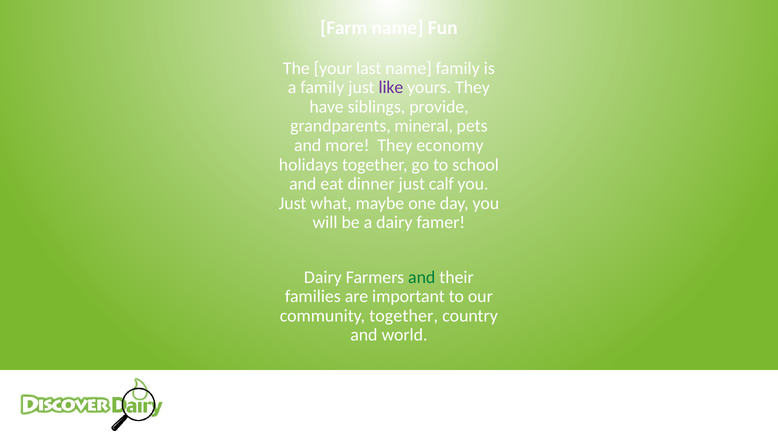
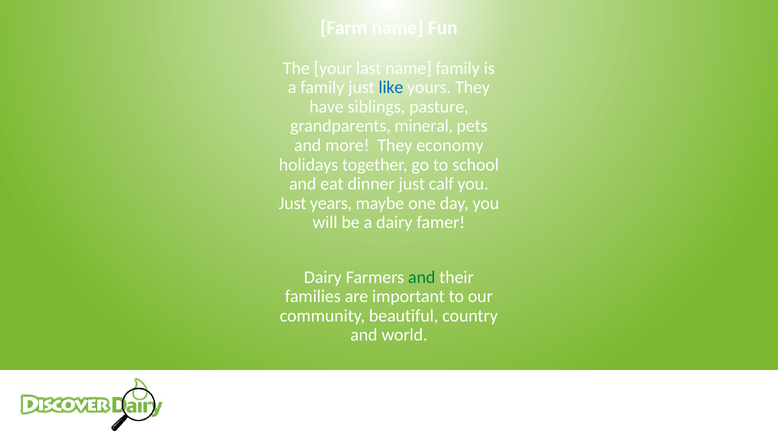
like colour: purple -> blue (391, 87)
provide: provide -> pasture (439, 107)
what: what -> years (331, 203)
community together: together -> beautiful (404, 315)
